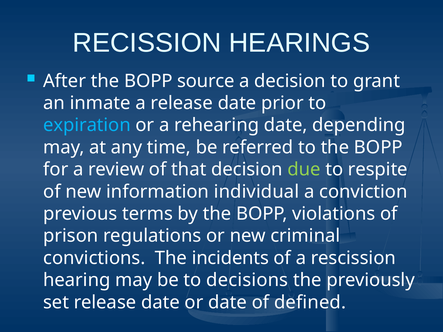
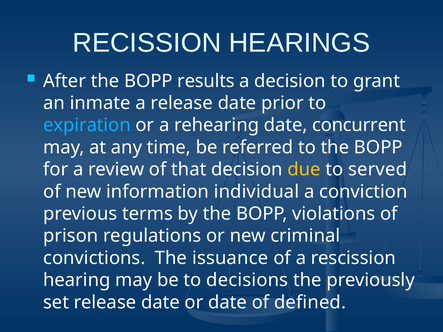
source: source -> results (206, 81)
depending: depending -> concurrent (359, 125)
due colour: light green -> yellow (304, 170)
respite: respite -> served (378, 170)
incidents: incidents -> issuance (230, 258)
